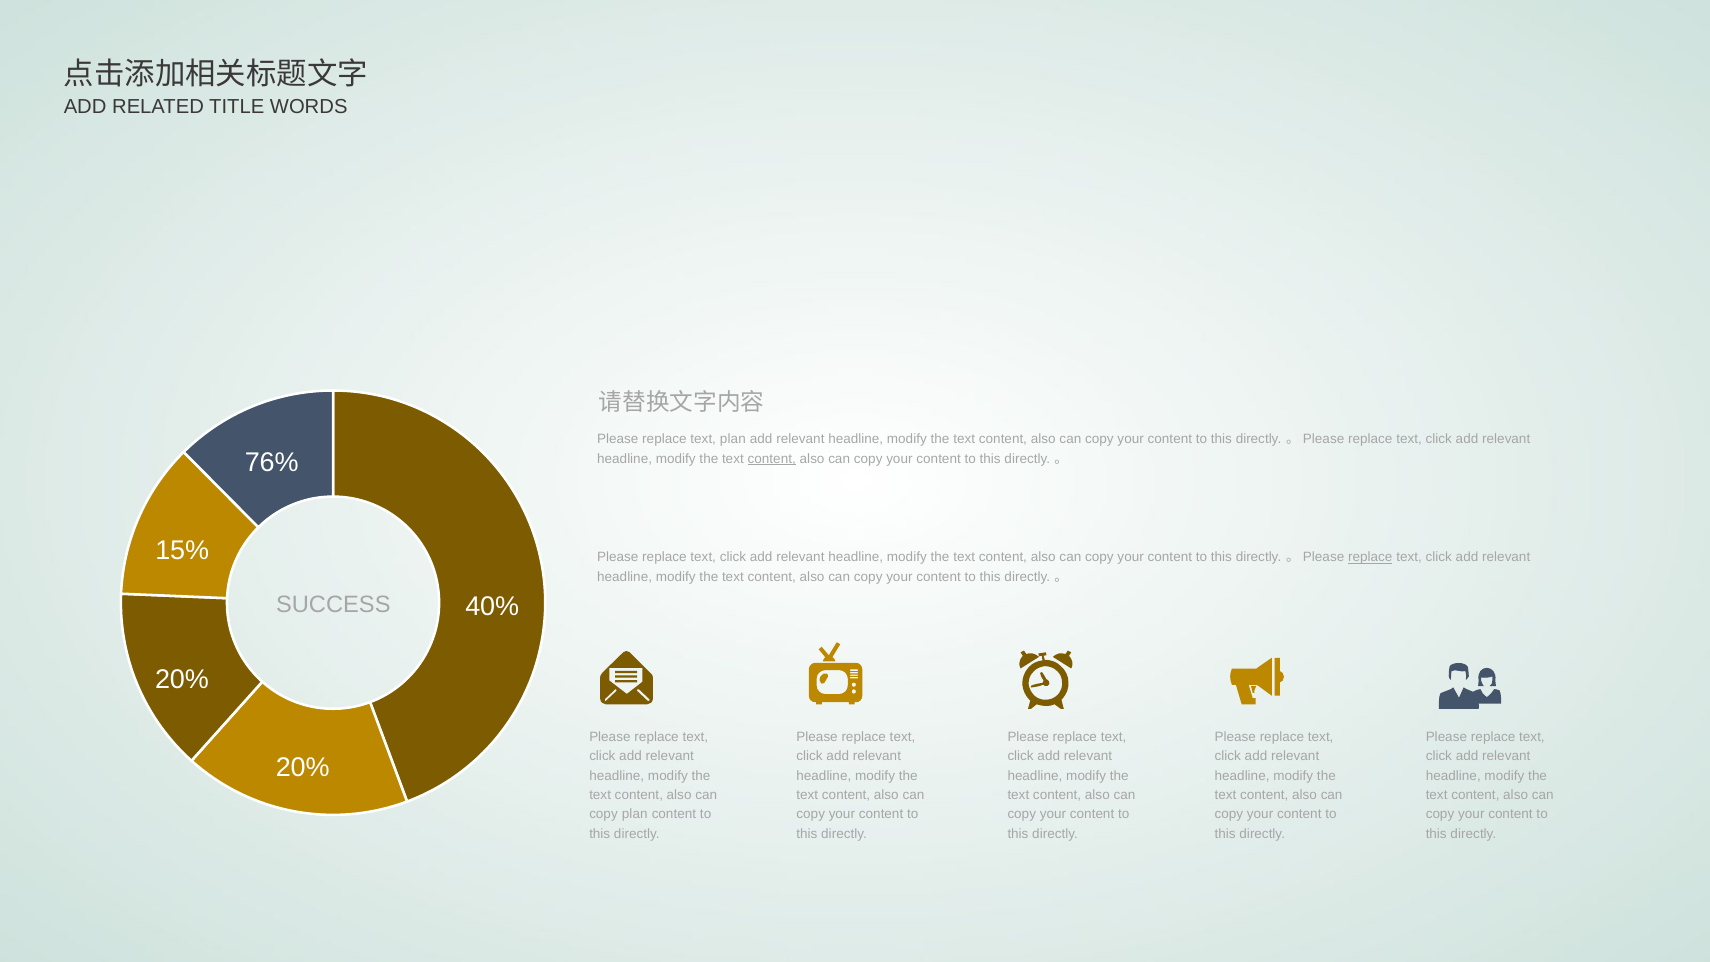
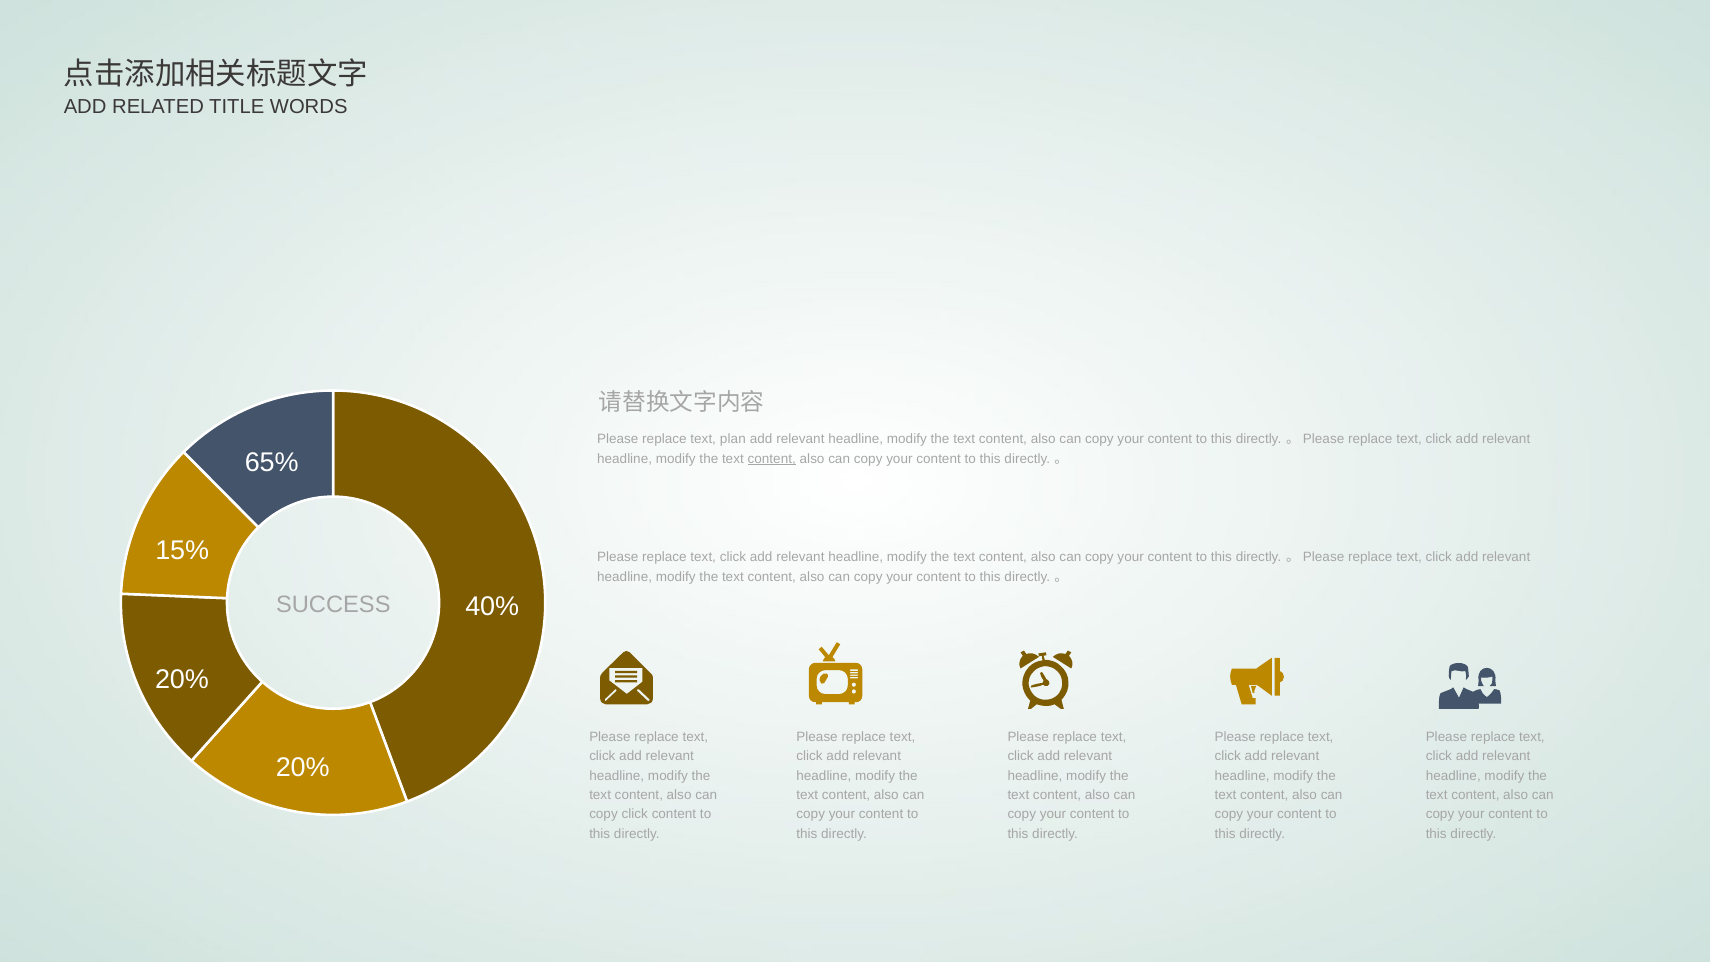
76%: 76% -> 65% (272, 462)
replace underline: present -> none (1370, 557)
copy plan: plan -> click (635, 814)
